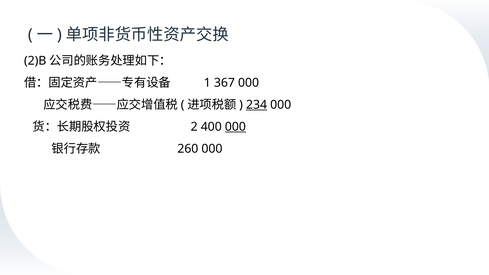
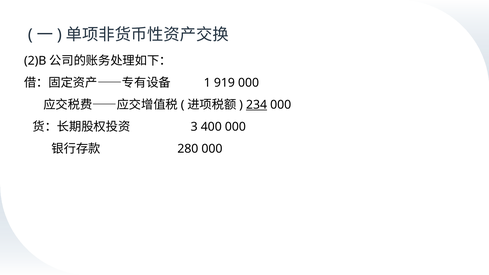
367: 367 -> 919 (224, 83)
2: 2 -> 3 (194, 127)
000 underline: present -> none (235, 127)
260: 260 -> 280 (188, 149)
